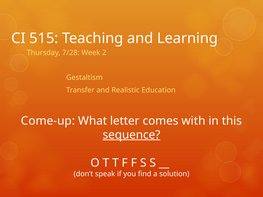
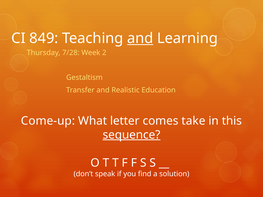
515: 515 -> 849 (44, 38)
and underline: none -> present (140, 38)
with: with -> take (193, 121)
